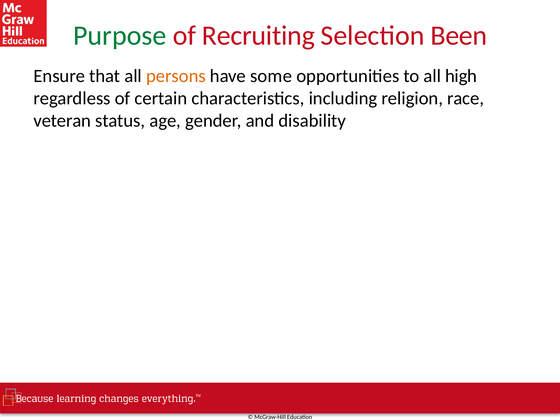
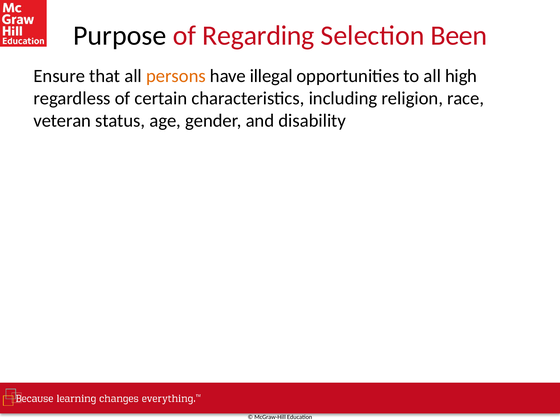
Purpose colour: green -> black (120, 36)
Recruiting: Recruiting -> Regarding (258, 36)
some: some -> illegal (271, 76)
